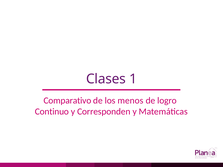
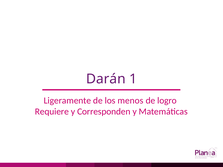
Clases: Clases -> Darán (106, 79)
Comparativo: Comparativo -> Ligeramente (67, 101)
Continuo: Continuo -> Requiere (52, 112)
